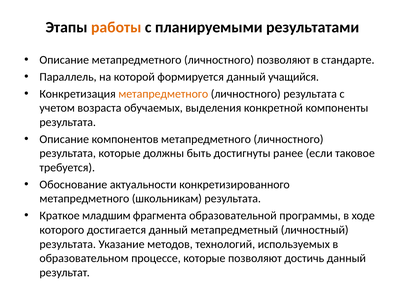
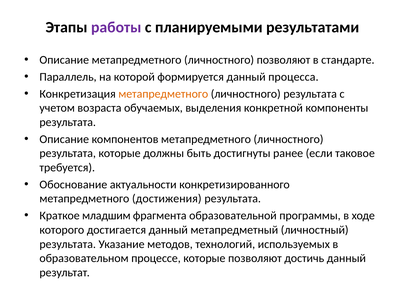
работы colour: orange -> purple (116, 27)
учащийся: учащийся -> процесса (293, 77)
школьникам: школьникам -> достижения (167, 199)
